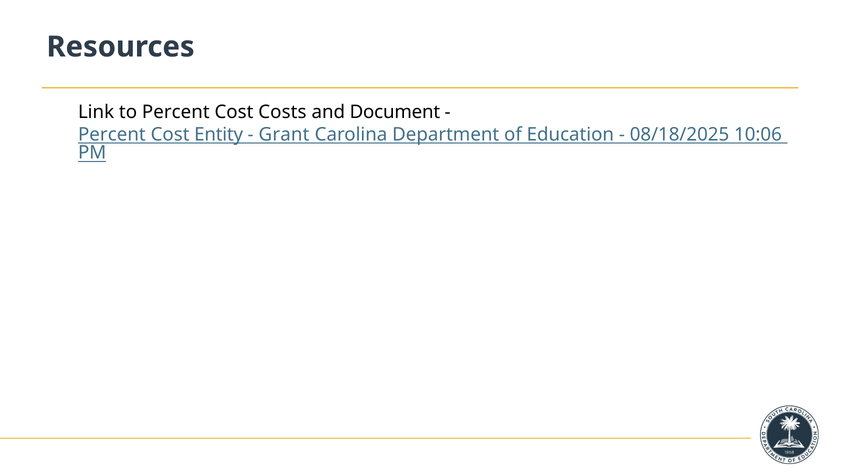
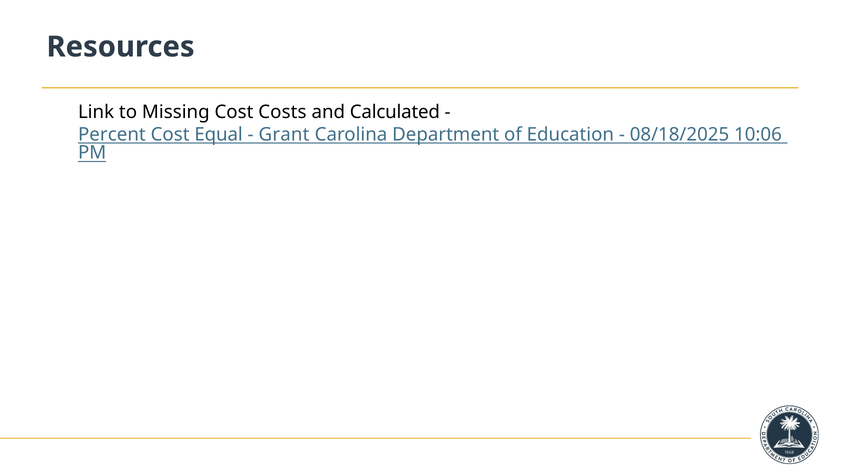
to Percent: Percent -> Missing (176, 112)
Document: Document -> Calculated (395, 112)
Entity: Entity -> Equal (219, 135)
